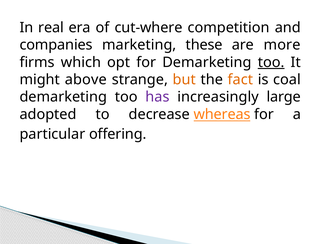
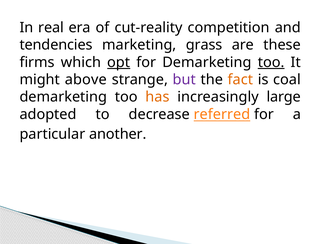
cut-where: cut-where -> cut-reality (149, 28)
companies: companies -> tendencies (56, 45)
these: these -> grass (204, 45)
more: more -> these (282, 45)
opt underline: none -> present (119, 62)
but colour: orange -> purple (184, 80)
has colour: purple -> orange (158, 97)
whereas: whereas -> referred (222, 115)
offering: offering -> another (118, 134)
